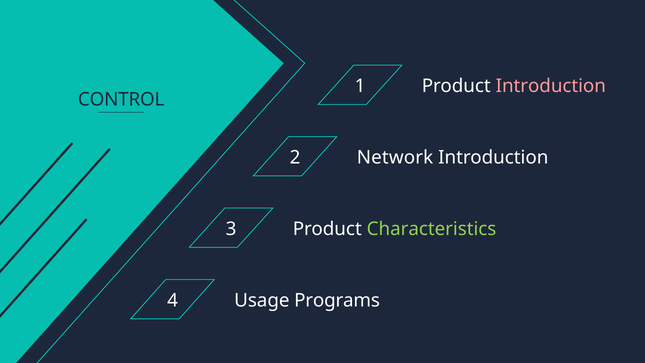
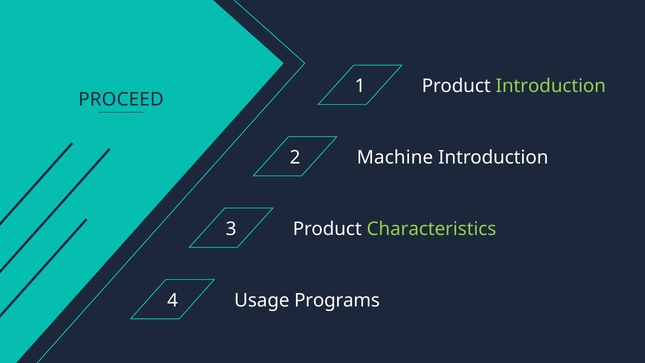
Introduction colour: pink -> light green (551, 86)
CONTROL: CONTROL -> PROCEED (121, 99)
Network: Network -> Machine (395, 157)
